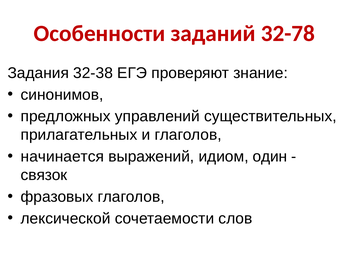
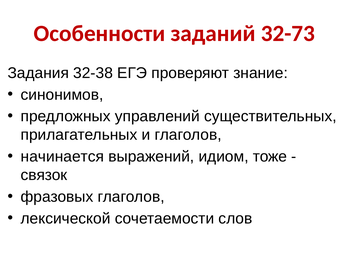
32-78: 32-78 -> 32-73 (288, 34)
один: один -> тоже (270, 157)
